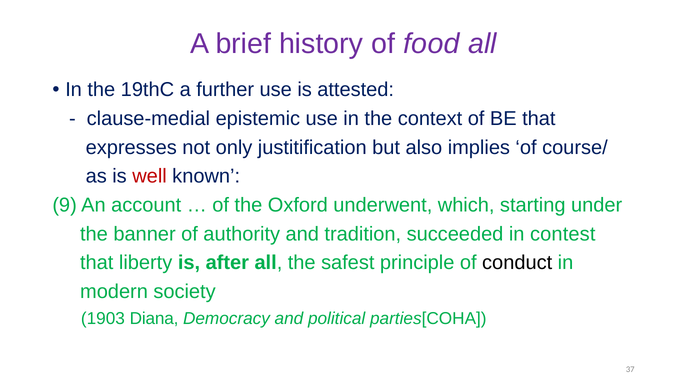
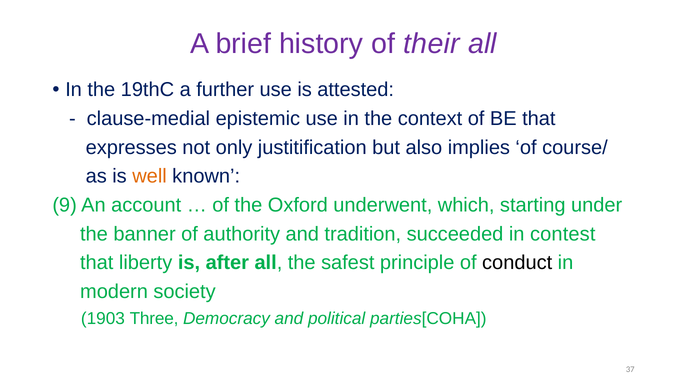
food: food -> their (432, 44)
well colour: red -> orange (150, 176)
Diana: Diana -> Three (154, 318)
